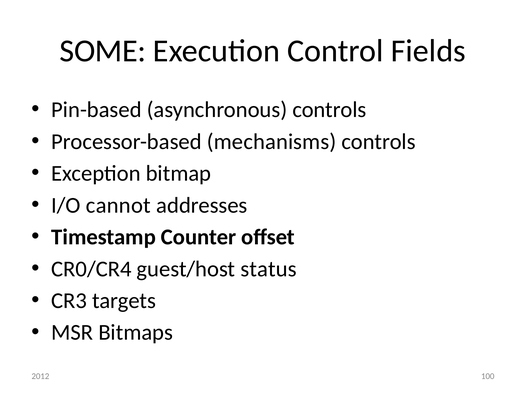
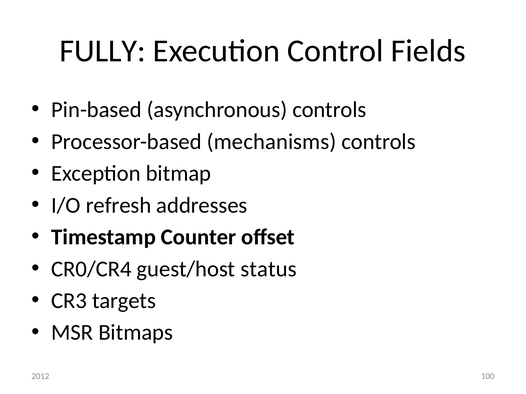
SOME: SOME -> FULLY (103, 51)
cannot: cannot -> refresh (119, 205)
